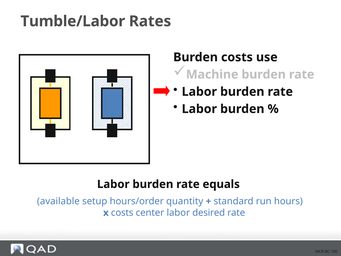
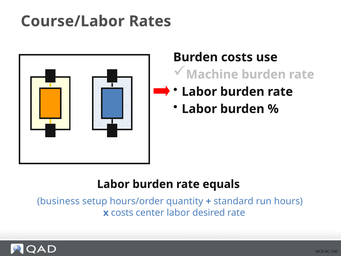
Tumble/Labor: Tumble/Labor -> Course/Labor (73, 21)
available: available -> business (58, 201)
